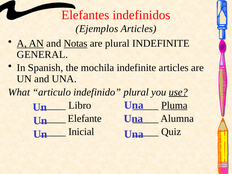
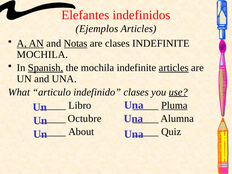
are plural: plural -> clases (117, 43)
GENERAL: GENERAL -> MOCHILA (42, 55)
Spanish underline: none -> present (46, 68)
articles underline: none -> present (174, 68)
indefinido plural: plural -> clases (136, 92)
Elefante: Elefante -> Octubre (85, 119)
Inicial: Inicial -> About (81, 132)
